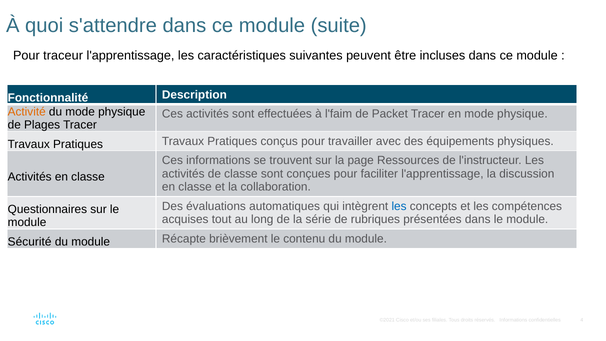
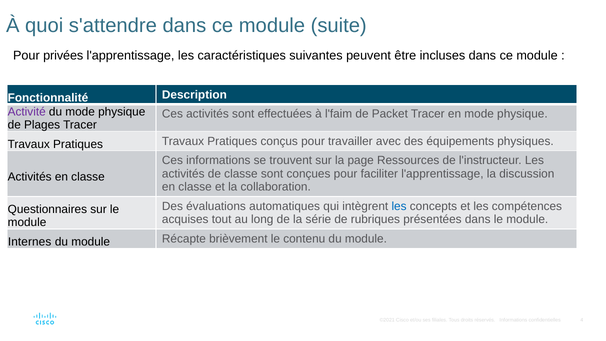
traceur: traceur -> privées (63, 56)
Activité colour: orange -> purple (27, 112)
Sécurité: Sécurité -> Internes (30, 242)
